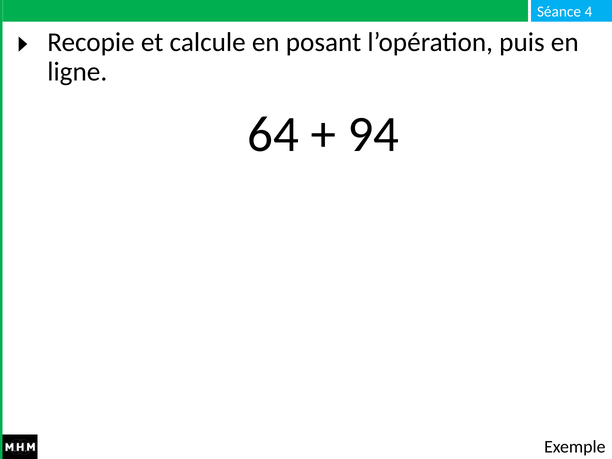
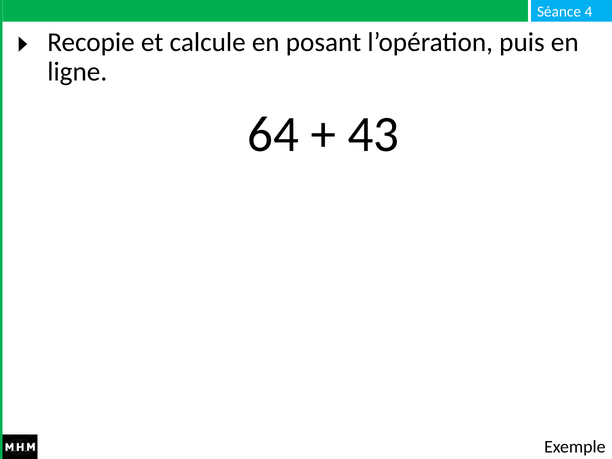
94: 94 -> 43 (373, 135)
